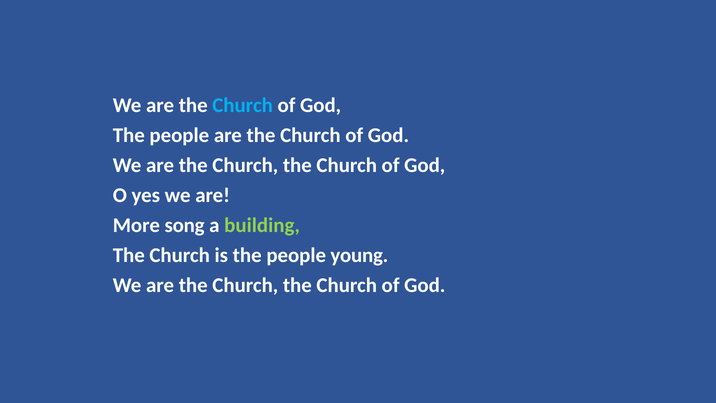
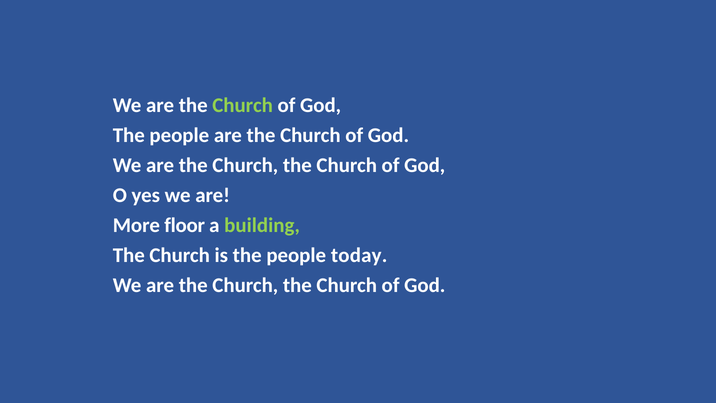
Church colour: light blue -> light green (243, 106)
song: song -> floor (185, 225)
young: young -> today (359, 255)
